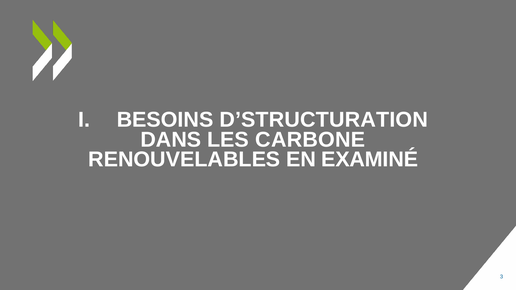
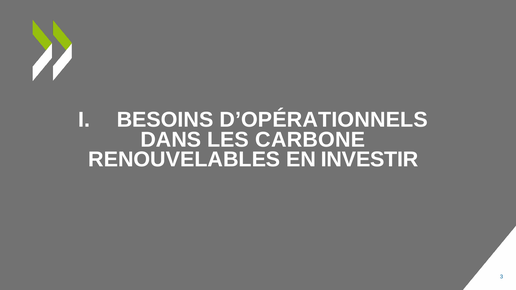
D’STRUCTURATION: D’STRUCTURATION -> D’OPÉRATIONNELS (324, 120)
EXAMINÉ: EXAMINÉ -> INVESTIR (370, 160)
